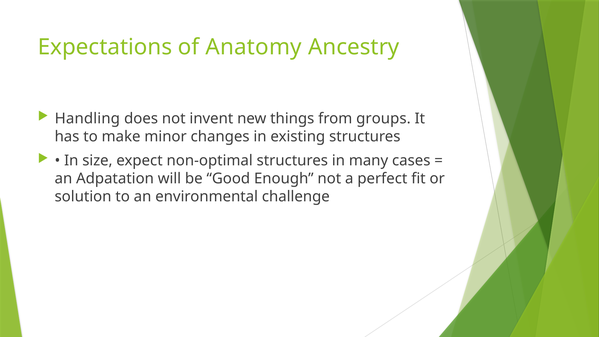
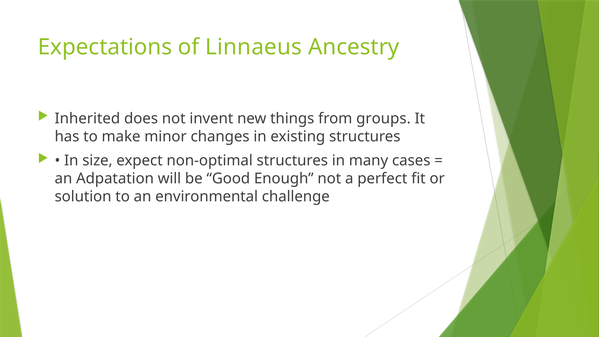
Anatomy: Anatomy -> Linnaeus (254, 47)
Handling: Handling -> Inherited (87, 118)
